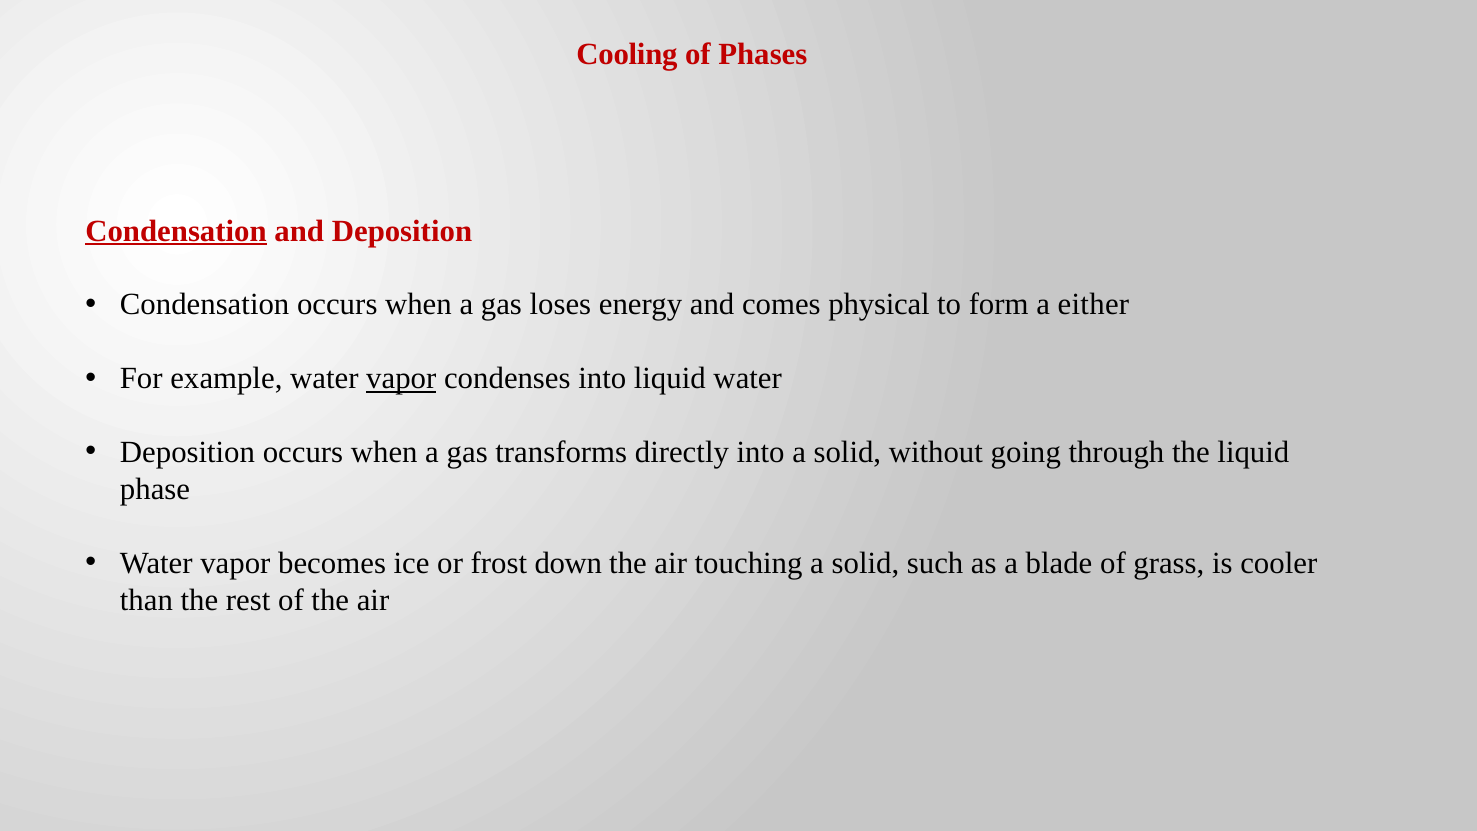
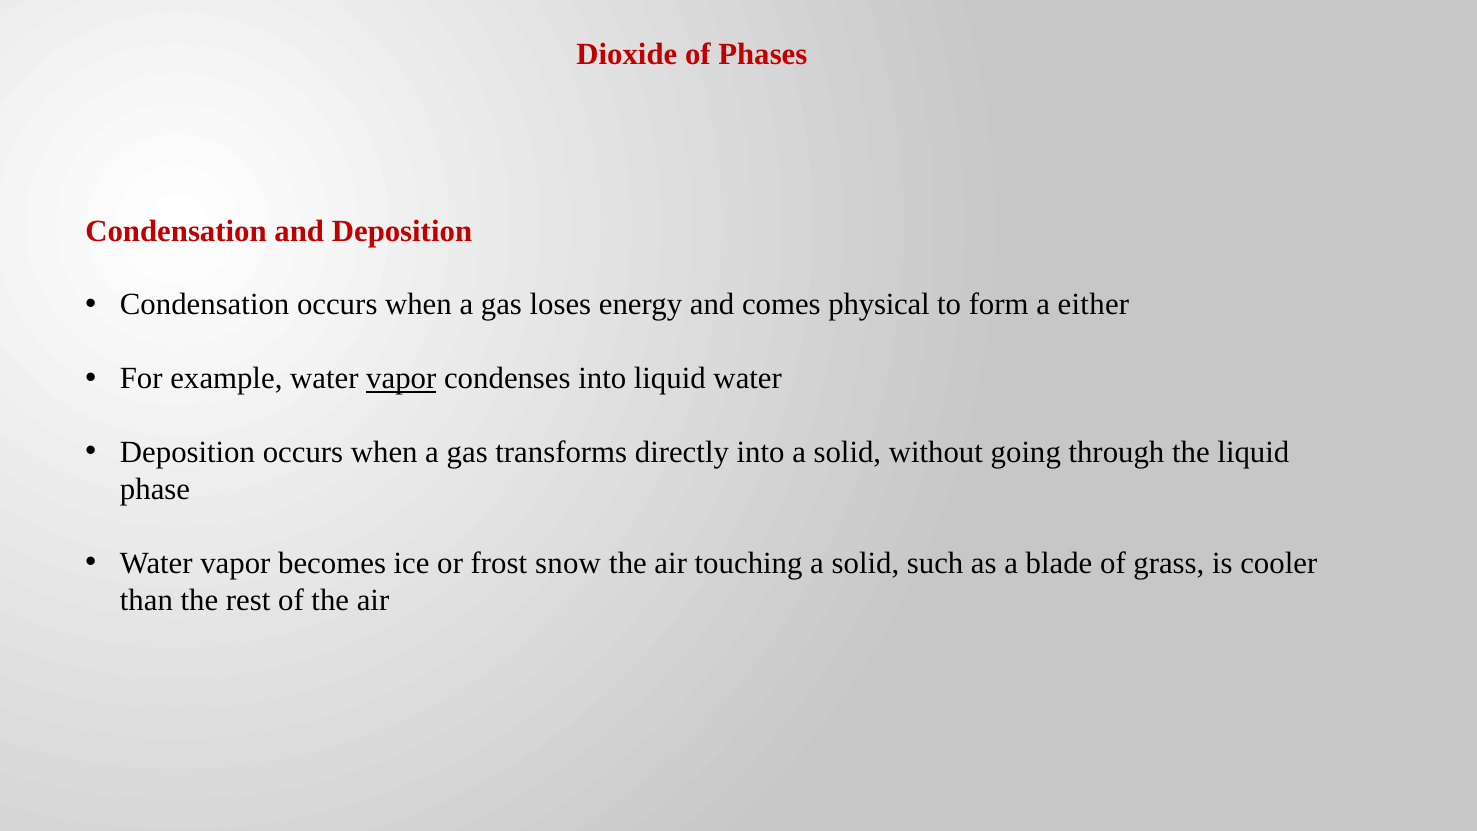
Cooling: Cooling -> Dioxide (627, 54)
Condensation underline: present -> none (176, 231)
down: down -> snow (568, 563)
